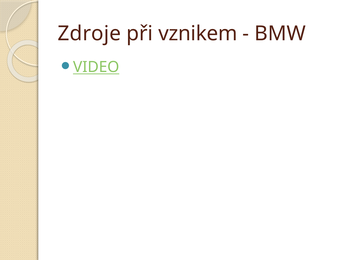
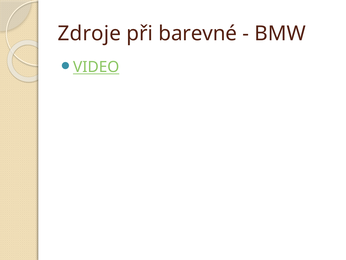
vznikem: vznikem -> barevné (198, 33)
